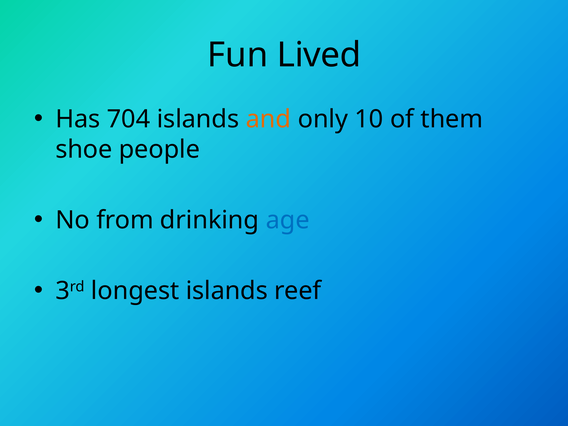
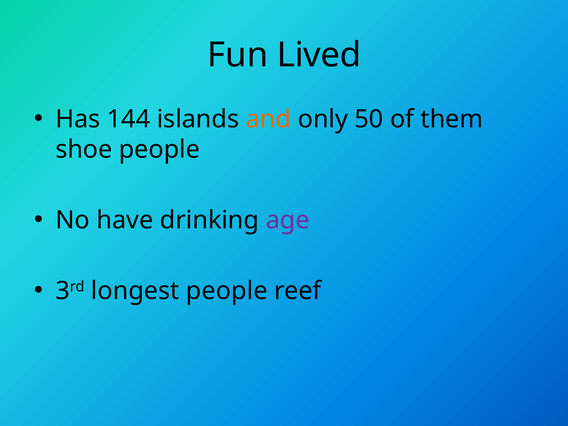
704: 704 -> 144 (129, 119)
10: 10 -> 50 (369, 119)
from: from -> have (125, 220)
age colour: blue -> purple (288, 220)
longest islands: islands -> people (227, 291)
